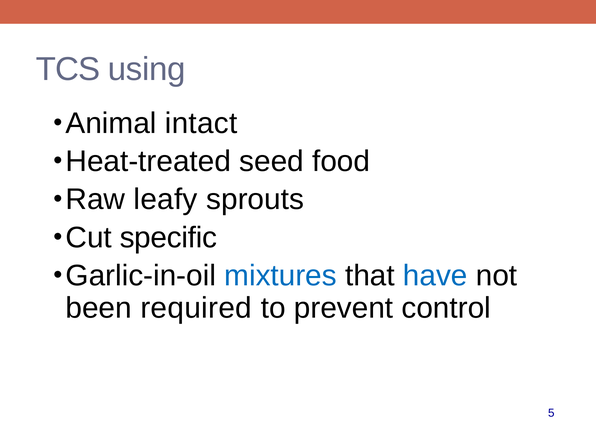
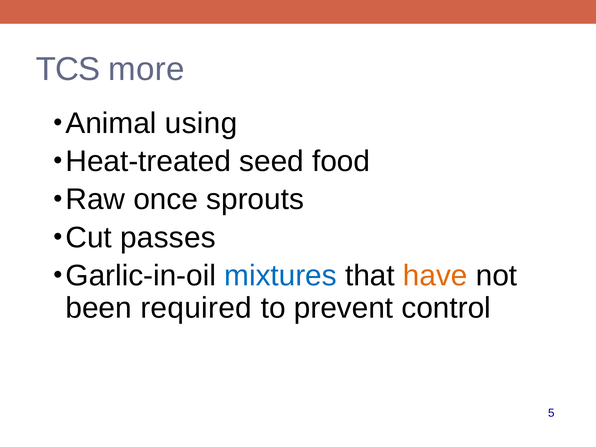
using: using -> more (146, 69)
intact: intact -> using (201, 123)
leafy: leafy -> once (166, 199)
specific: specific -> passes (168, 238)
have colour: blue -> orange (435, 276)
